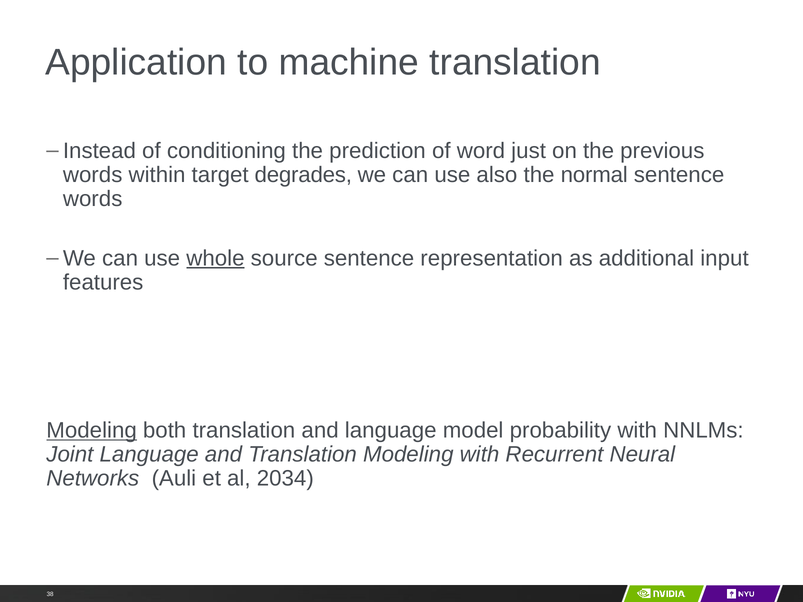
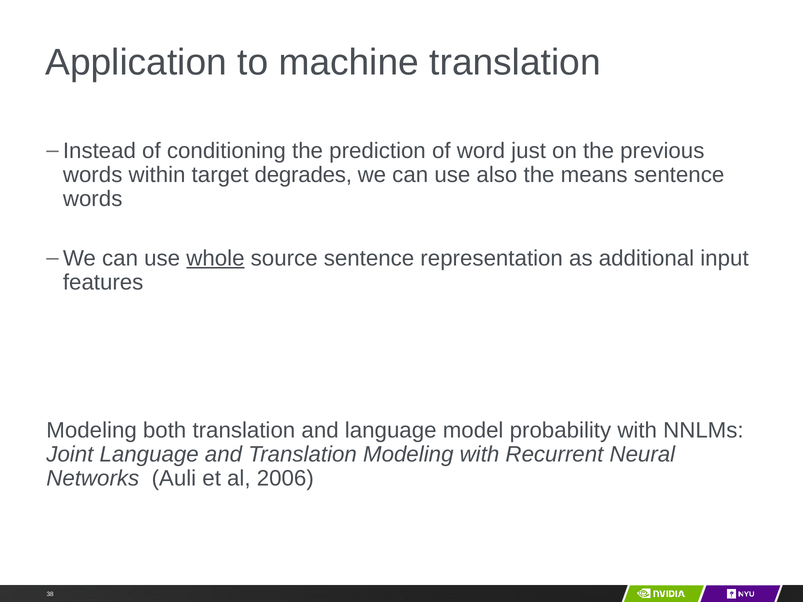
normal: normal -> means (594, 175)
Modeling underline: present -> none (92, 431)
2034: 2034 -> 2006 (285, 479)
